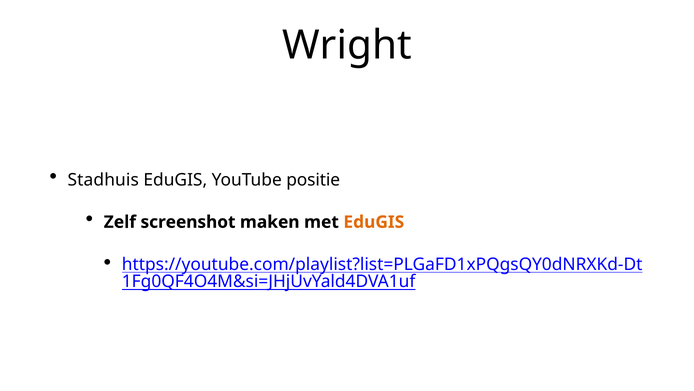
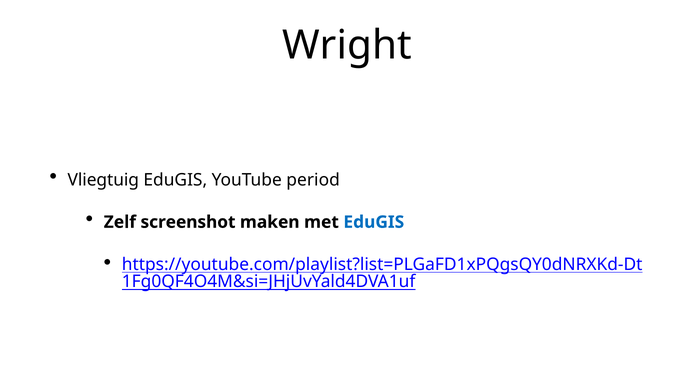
Stadhuis: Stadhuis -> Vliegtuig (103, 180)
positie: positie -> period (313, 180)
EduGIS colour: orange -> blue (374, 222)
